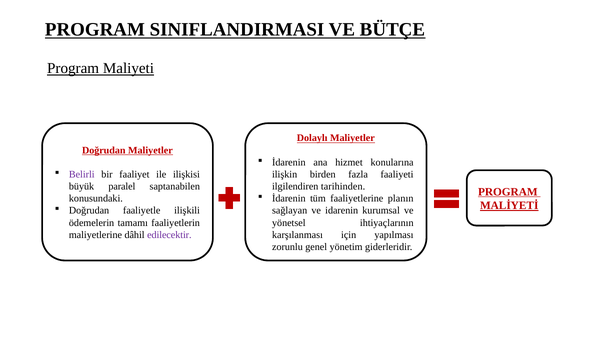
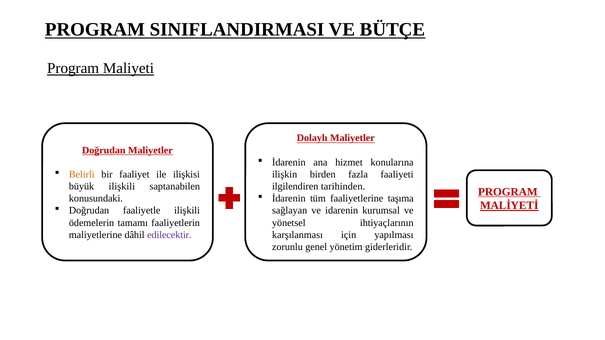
Belirli colour: purple -> orange (82, 175)
büyük paralel: paralel -> ilişkili (122, 187)
planın: planın -> taşıma (401, 199)
